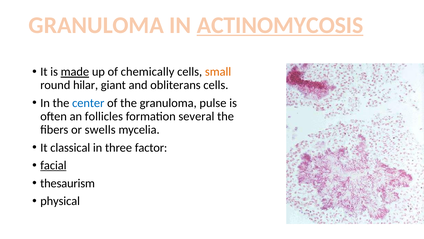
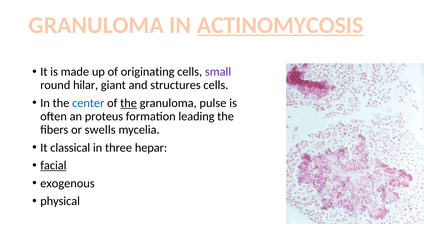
made underline: present -> none (75, 72)
chemically: chemically -> originating (148, 72)
small colour: orange -> purple (218, 72)
obliterans: obliterans -> structures (176, 85)
the underline: none -> present (129, 103)
follicles: follicles -> proteus (104, 116)
several: several -> leading (196, 116)
factor: factor -> hepar (151, 147)
thesaurism: thesaurism -> exogenous (67, 183)
